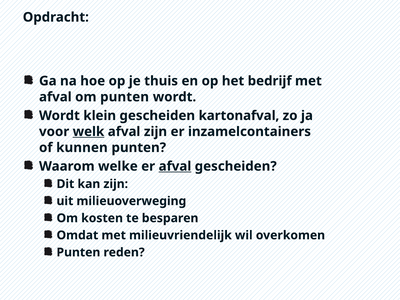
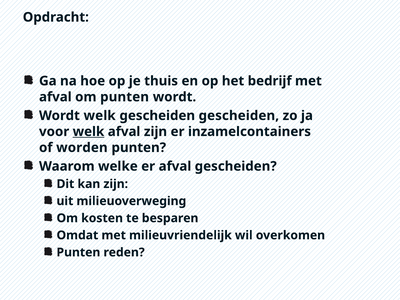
Wordt klein: klein -> welk (100, 116)
gescheiden kartonafval: kartonafval -> gescheiden (239, 116)
kunnen: kunnen -> worden (82, 148)
afval underline: present -> none (175, 166)
